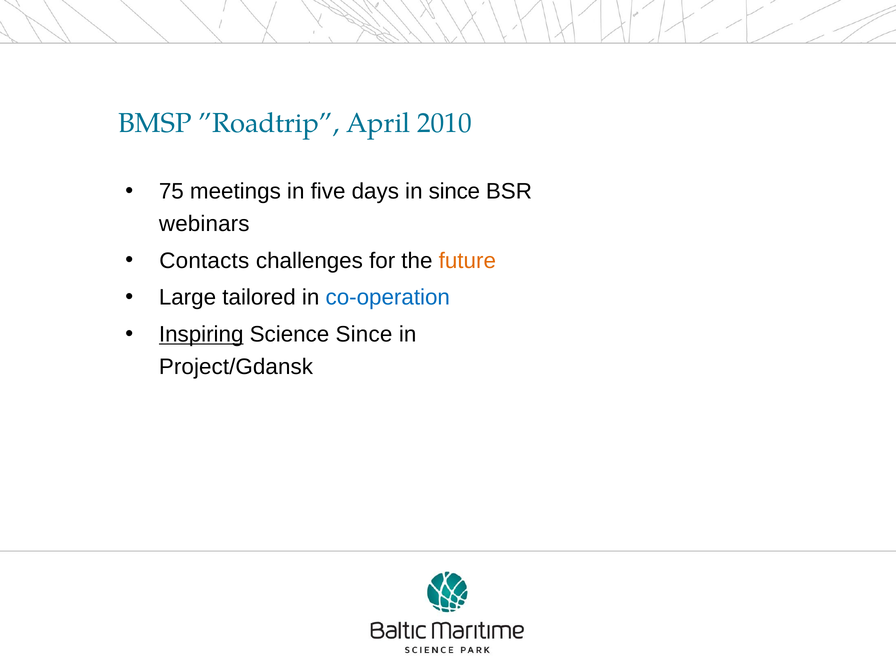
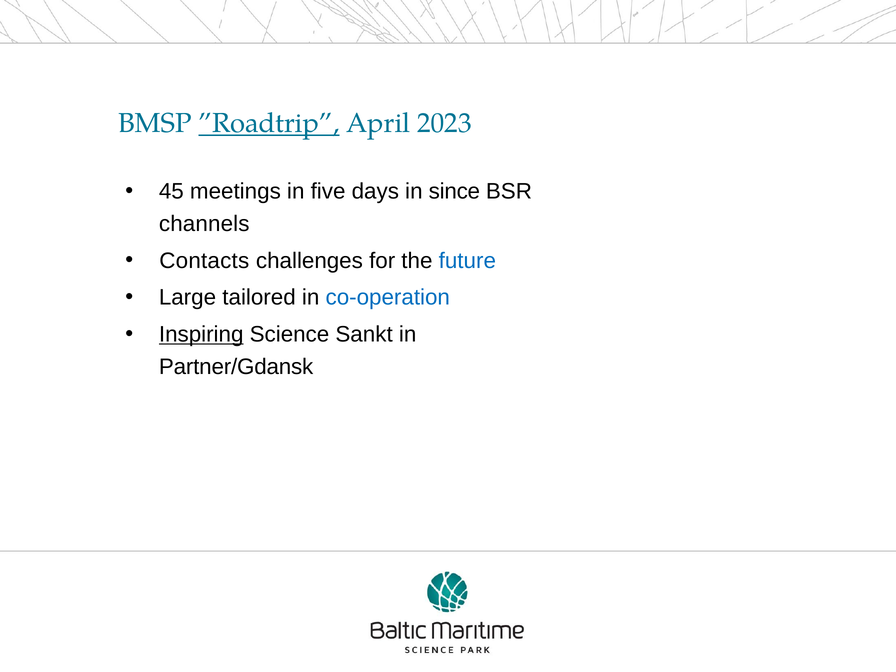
”Roadtrip underline: none -> present (269, 123)
2010: 2010 -> 2023 (444, 123)
75: 75 -> 45 (171, 192)
webinars: webinars -> channels (204, 224)
future colour: orange -> blue (467, 261)
Science Since: Since -> Sankt (364, 334)
Project/Gdansk: Project/Gdansk -> Partner/Gdansk (236, 367)
